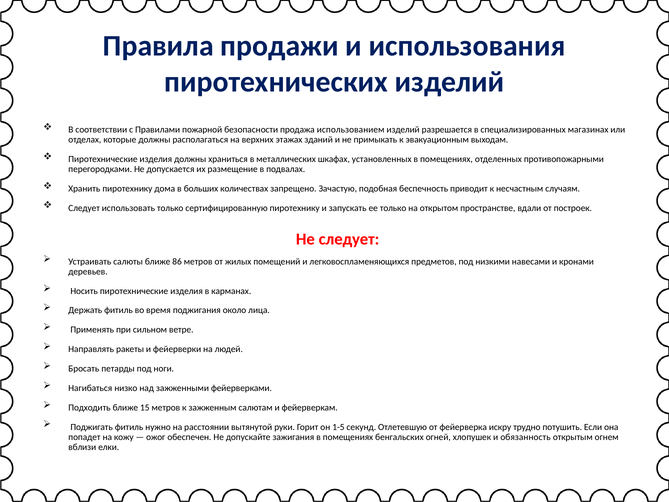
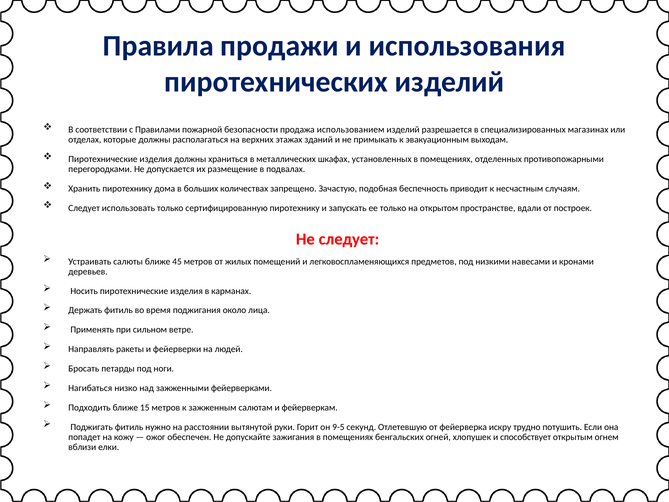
86: 86 -> 45 (177, 261)
1-5: 1-5 -> 9-5 (338, 427)
обязанность: обязанность -> способствует (526, 437)
